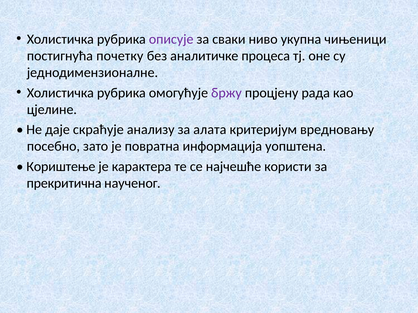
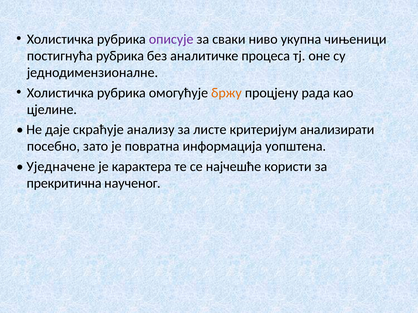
постигнућа почетку: почетку -> рубрика (120, 56)
бржу colour: purple -> orange (226, 93)
алата: алата -> листе (210, 130)
вредновању: вредновању -> анализирати (337, 130)
Кориштење: Кориштење -> Уједначене (61, 167)
